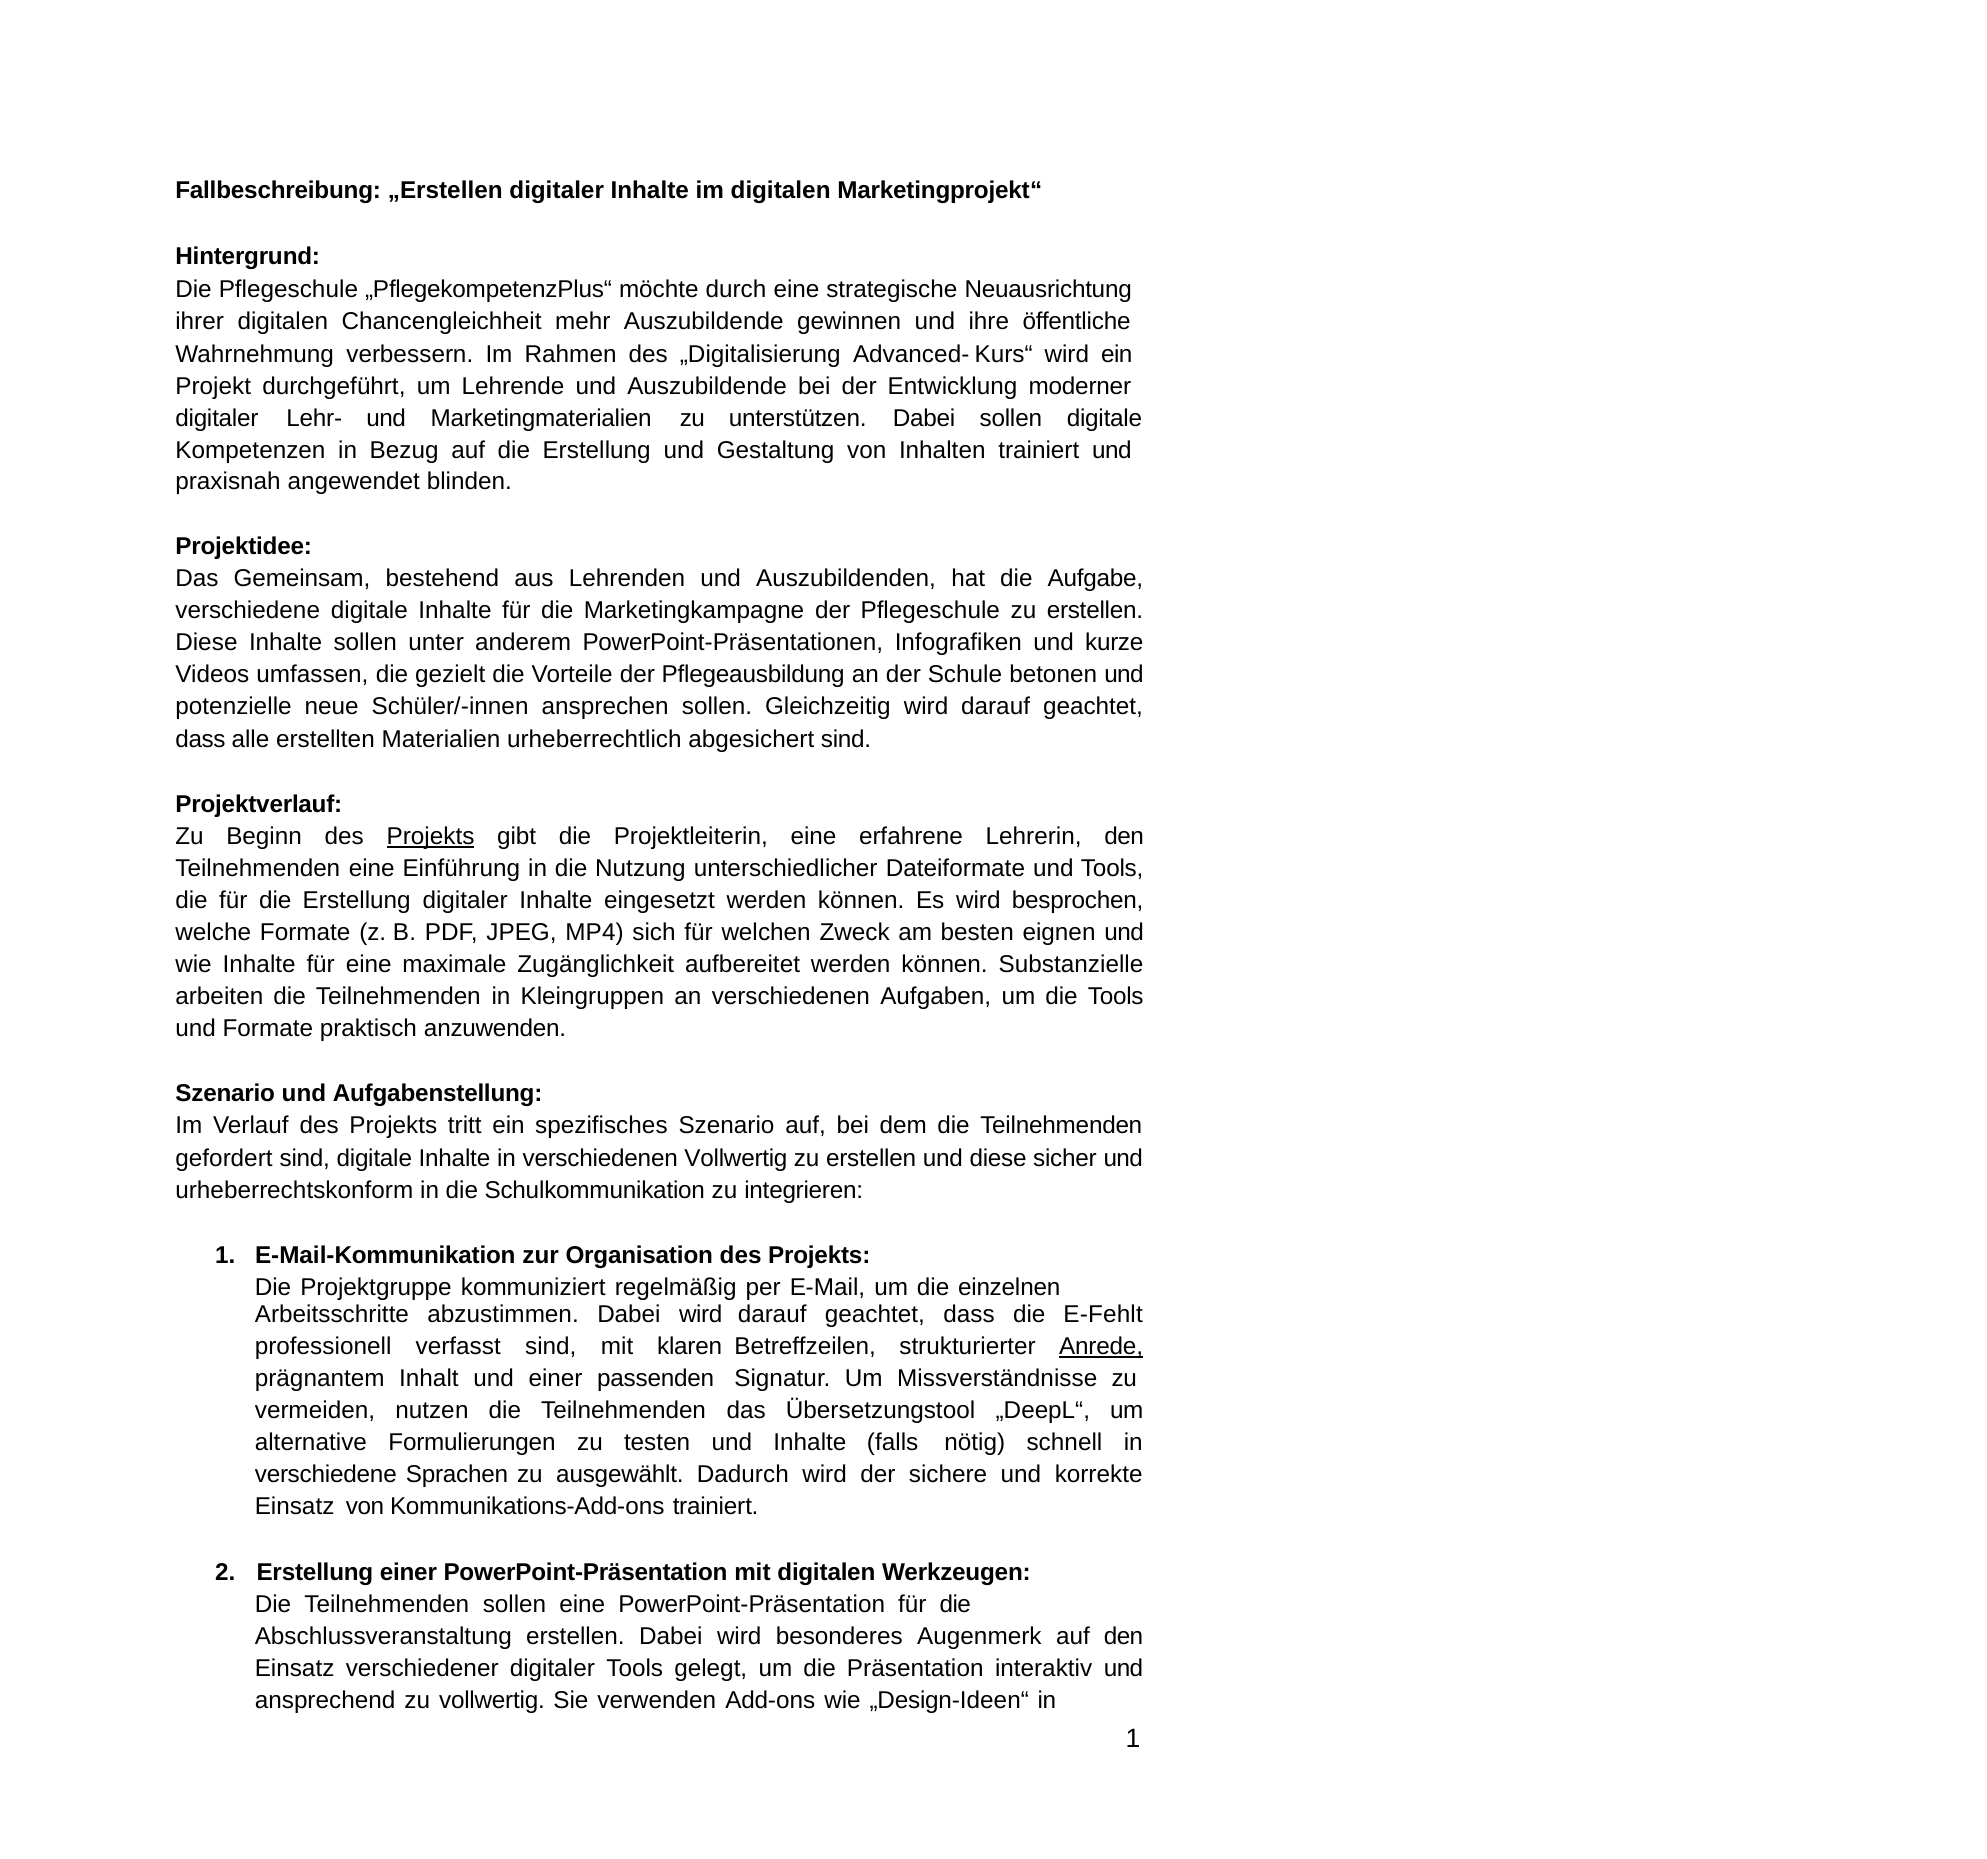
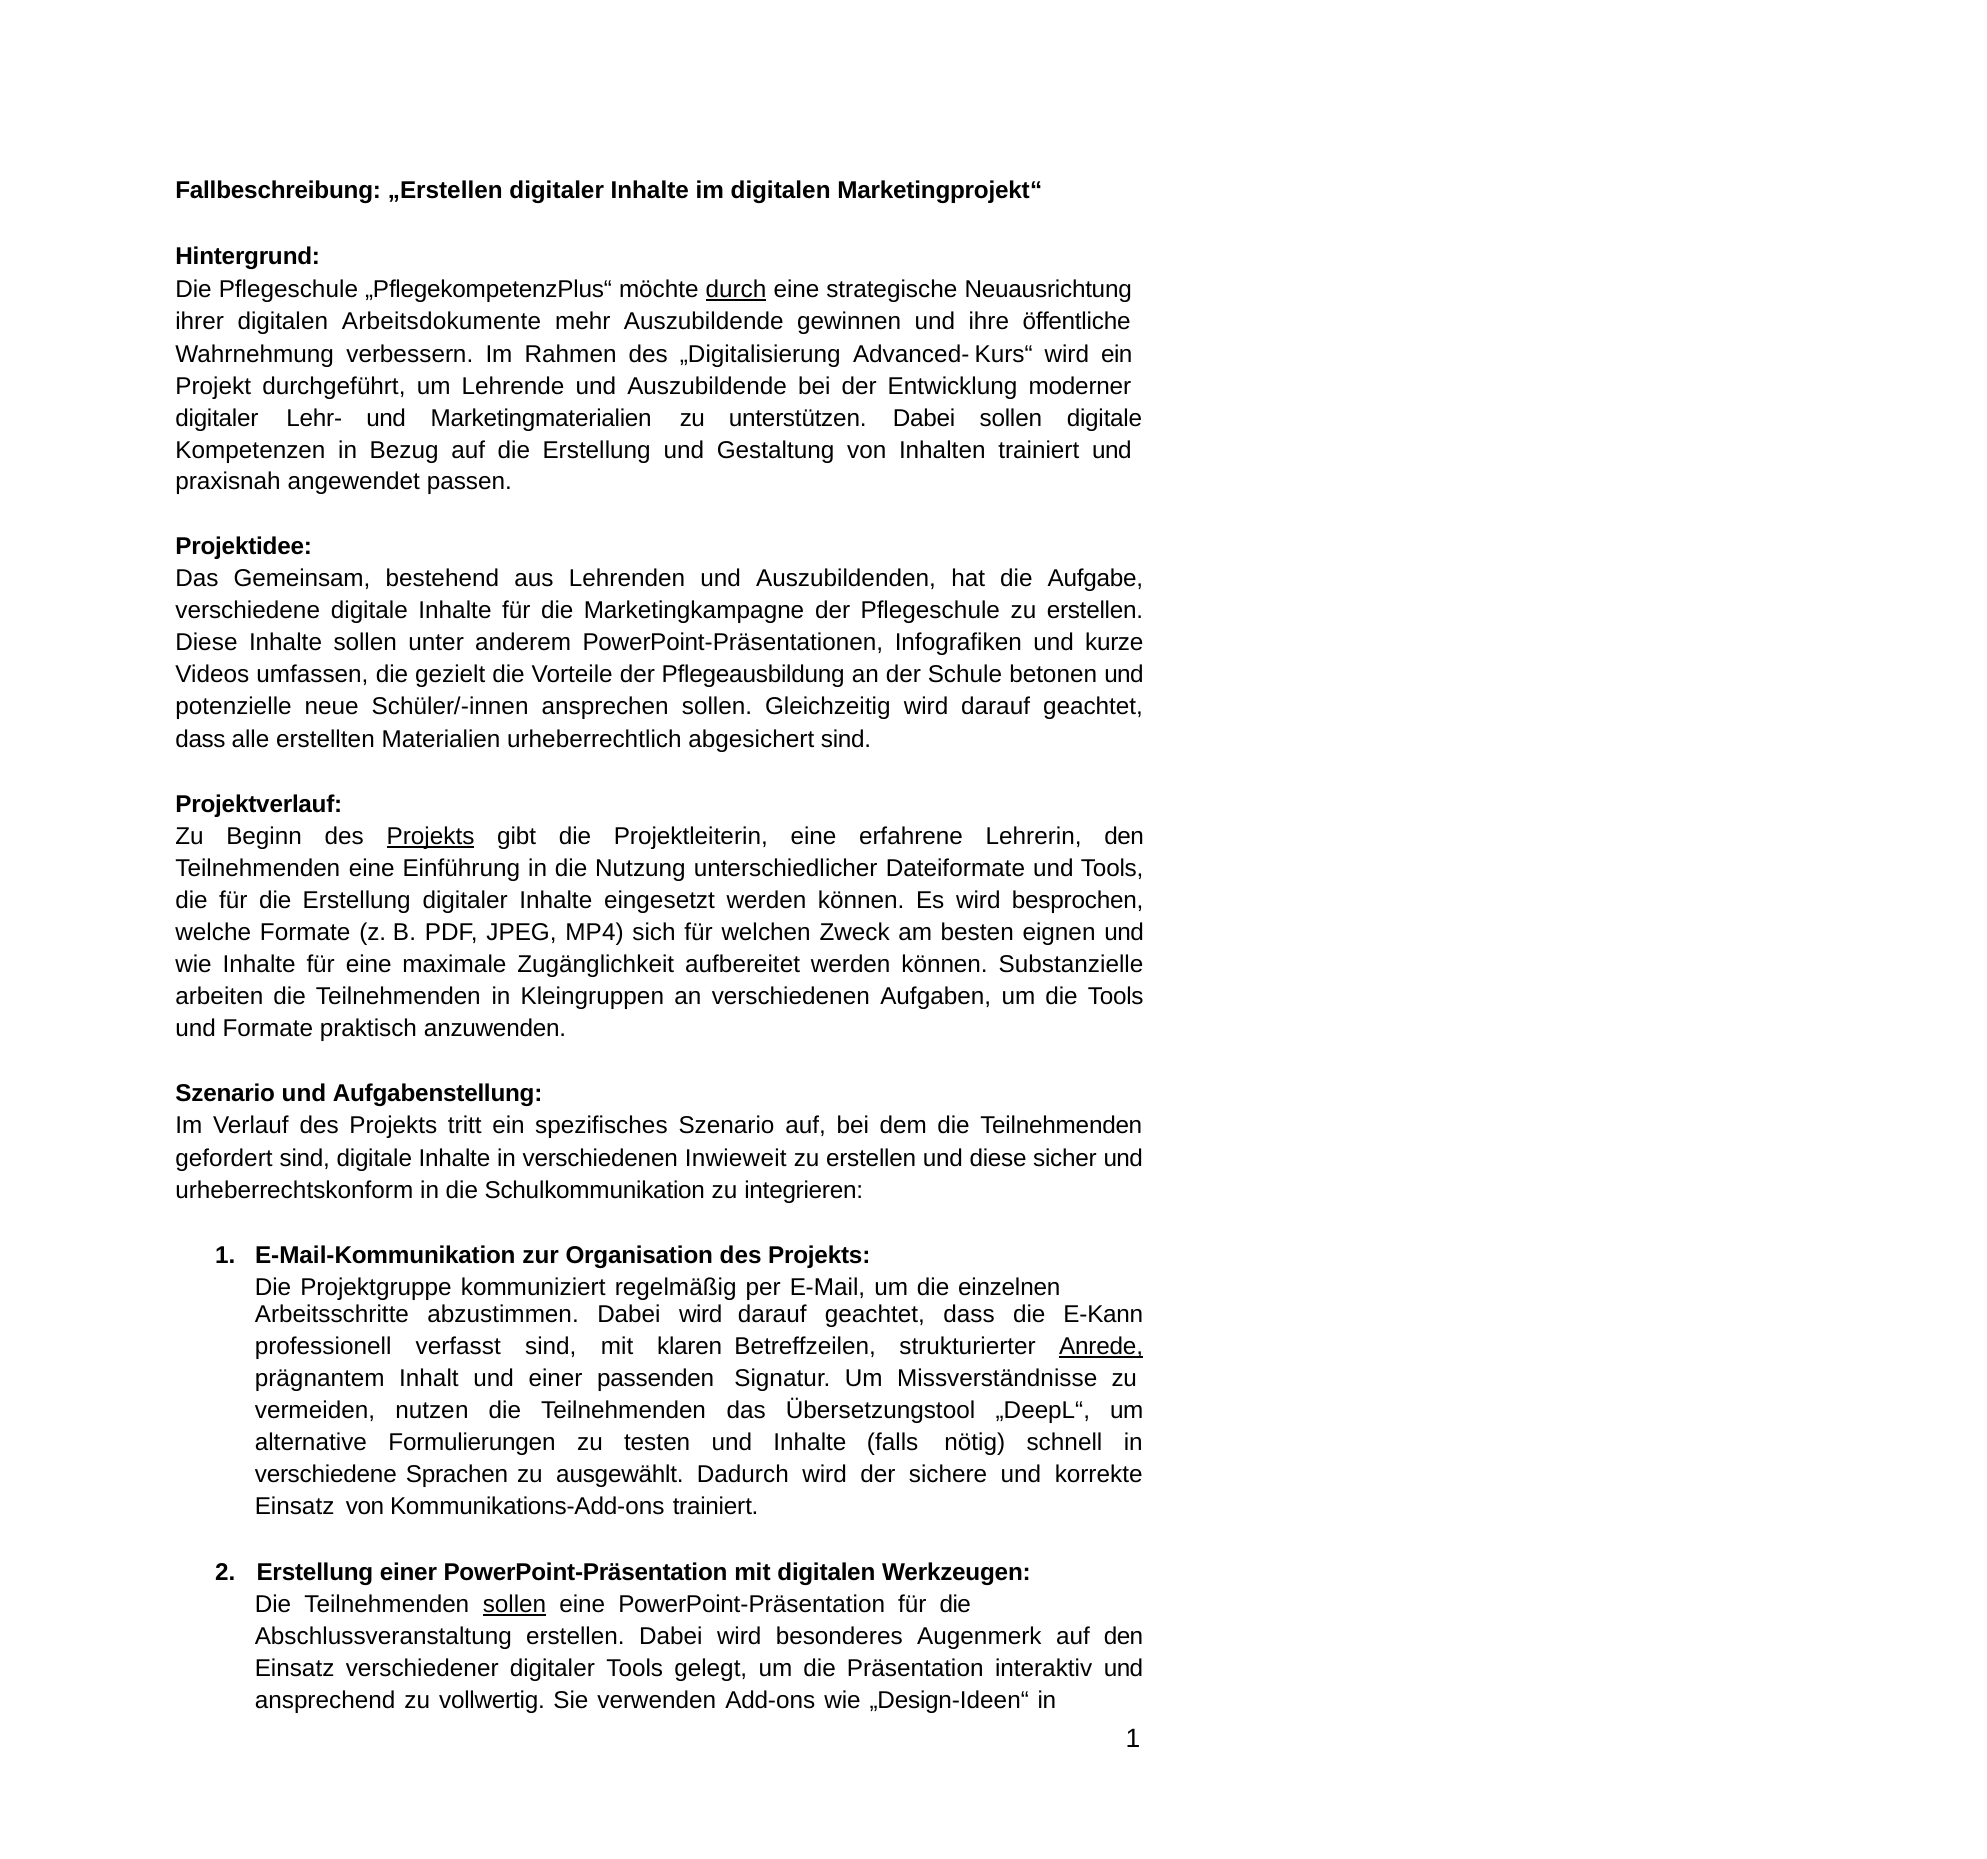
durch underline: none -> present (736, 290)
Chancengleichheit: Chancengleichheit -> Arbeitsdokumente (441, 322)
blinden: blinden -> passen (469, 481)
verschiedenen Vollwertig: Vollwertig -> Inwieweit (736, 1158)
E-Fehlt: E-Fehlt -> E-Kann (1103, 1314)
sollen underline: none -> present (514, 1604)
